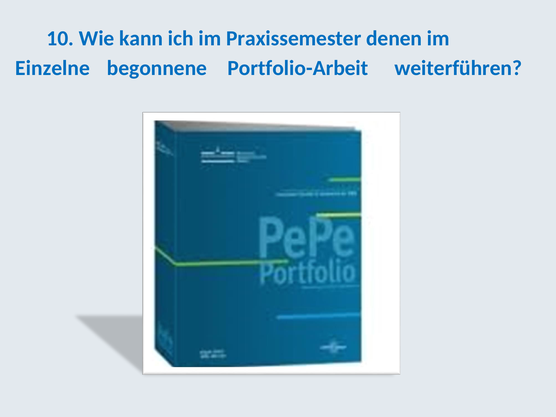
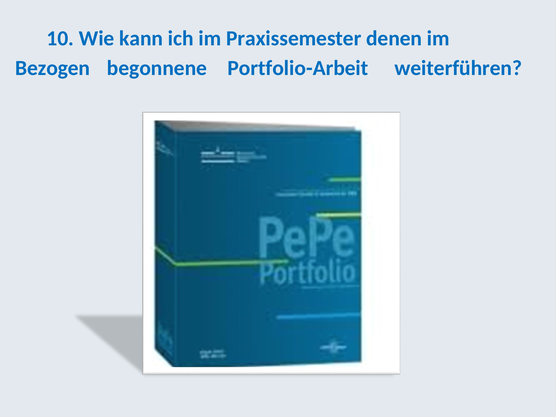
Einzelne: Einzelne -> Bezogen (53, 68)
